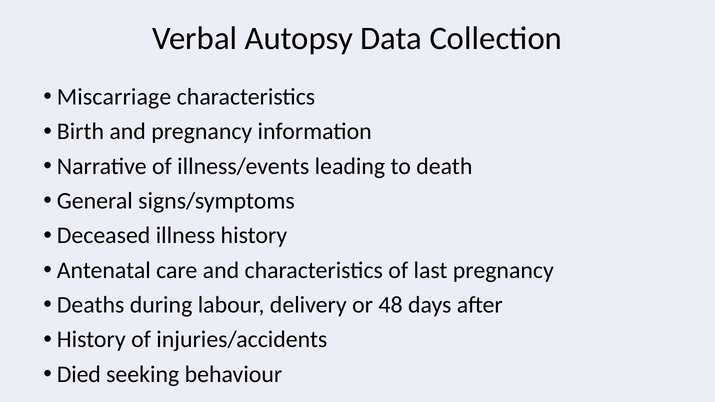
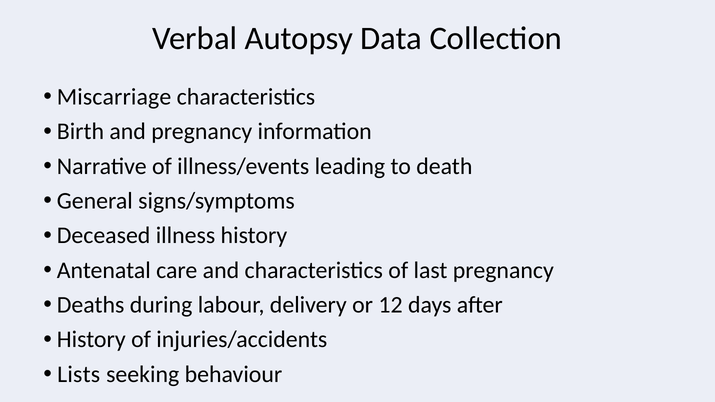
48: 48 -> 12 (391, 305)
Died: Died -> Lists (79, 374)
